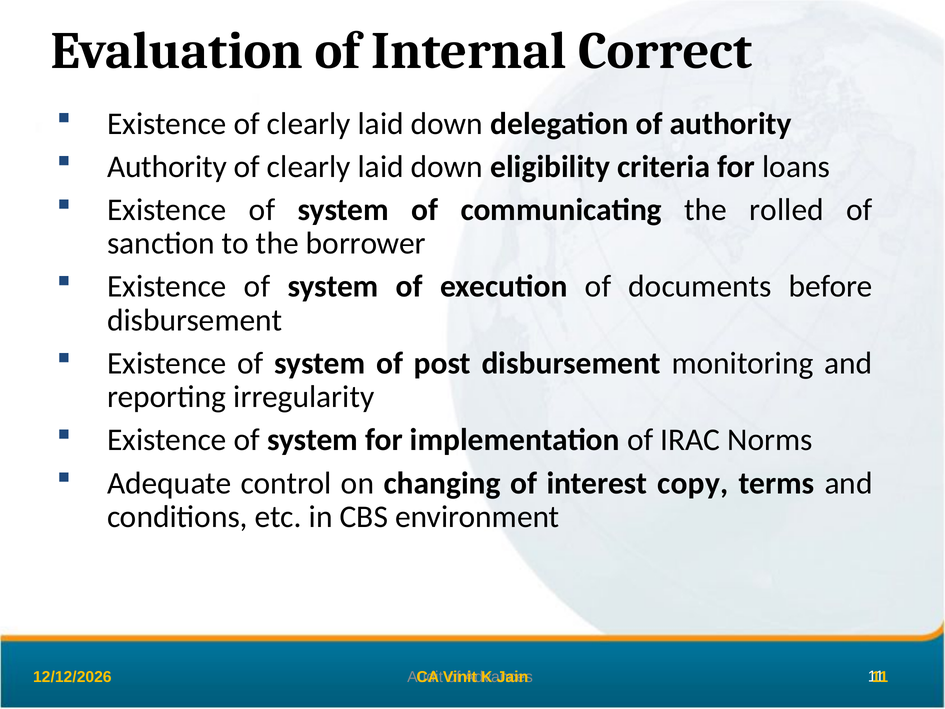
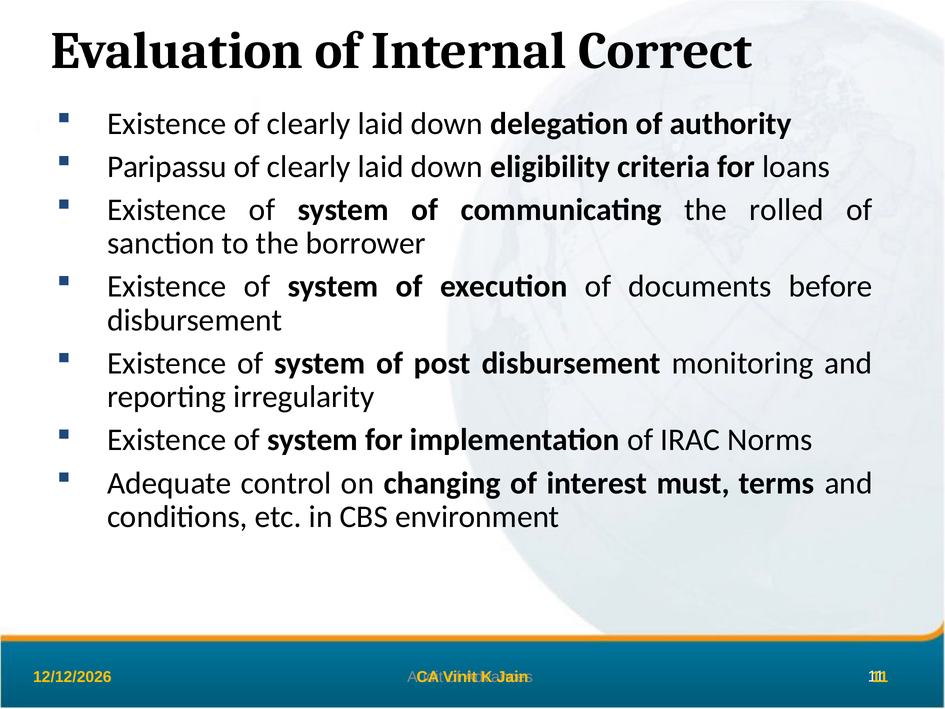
Authority: Authority -> Paripassu (167, 167)
copy: copy -> must (693, 483)
